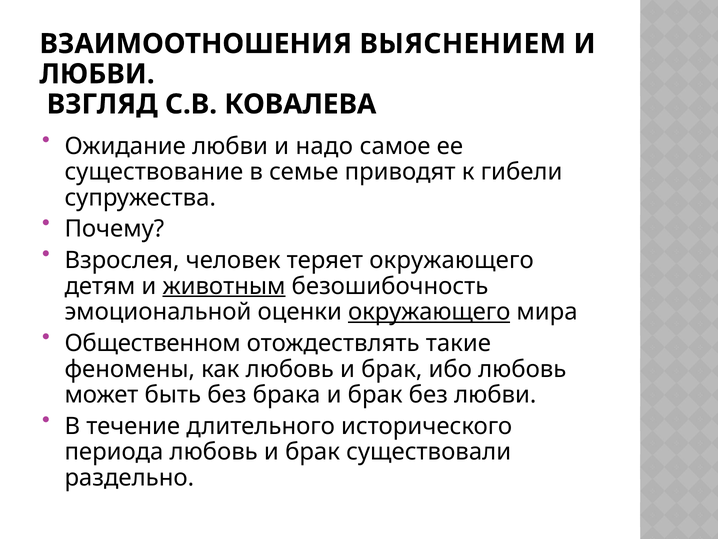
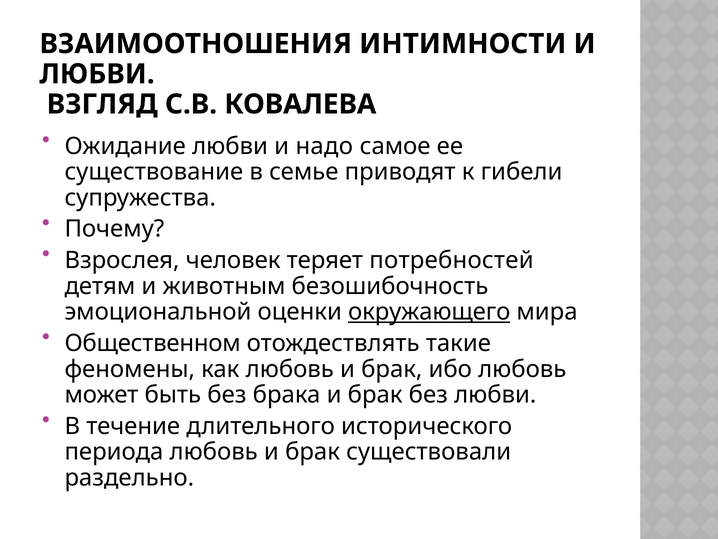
ВЫЯСНЕНИЕМ: ВЫЯСНЕНИЕМ -> ИНТИМНОСТИ (463, 44)
теряет окружающего: окружающего -> потребностей (451, 260)
животным underline: present -> none (224, 286)
